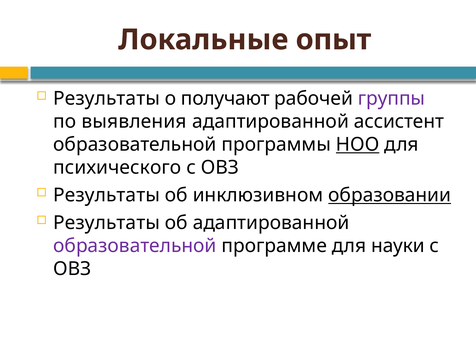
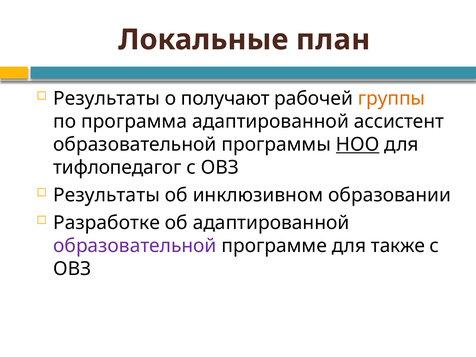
опыт: опыт -> план (333, 40)
группы colour: purple -> orange (391, 98)
выявления: выявления -> программа (134, 122)
психического: психического -> тифлопедагог (117, 168)
образовании underline: present -> none (390, 195)
Результаты: Результаты -> Разработке (107, 223)
науки: науки -> также (398, 246)
